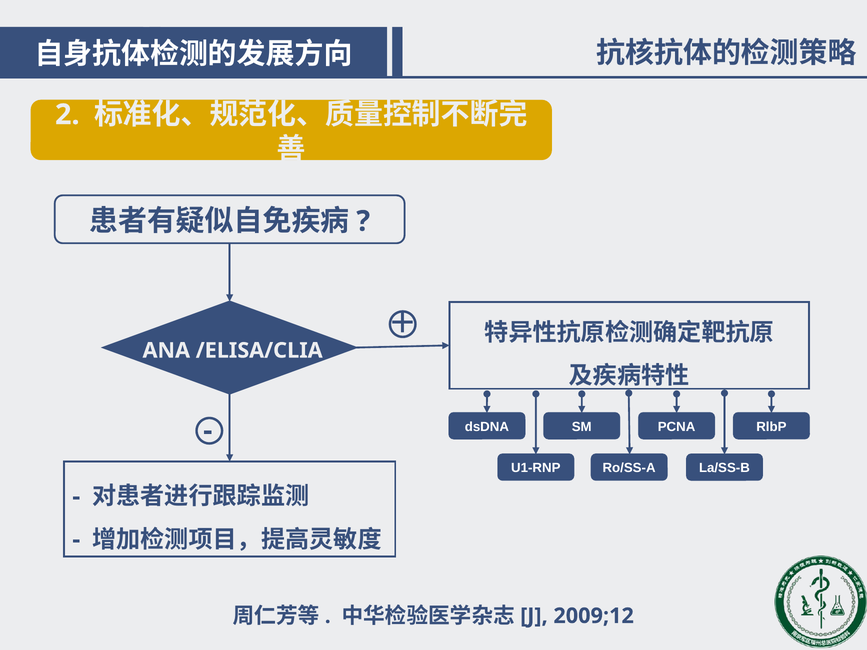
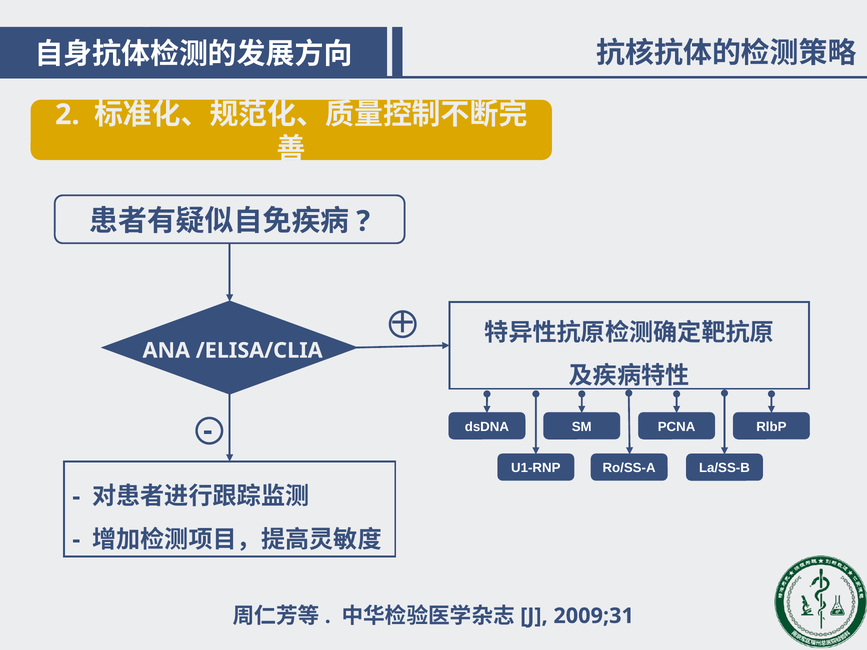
2009;12: 2009;12 -> 2009;31 (594, 616)
